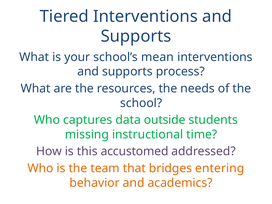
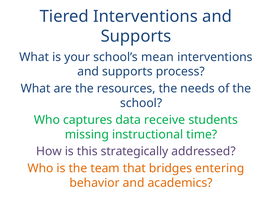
outside: outside -> receive (165, 120)
accustomed: accustomed -> strategically (135, 151)
